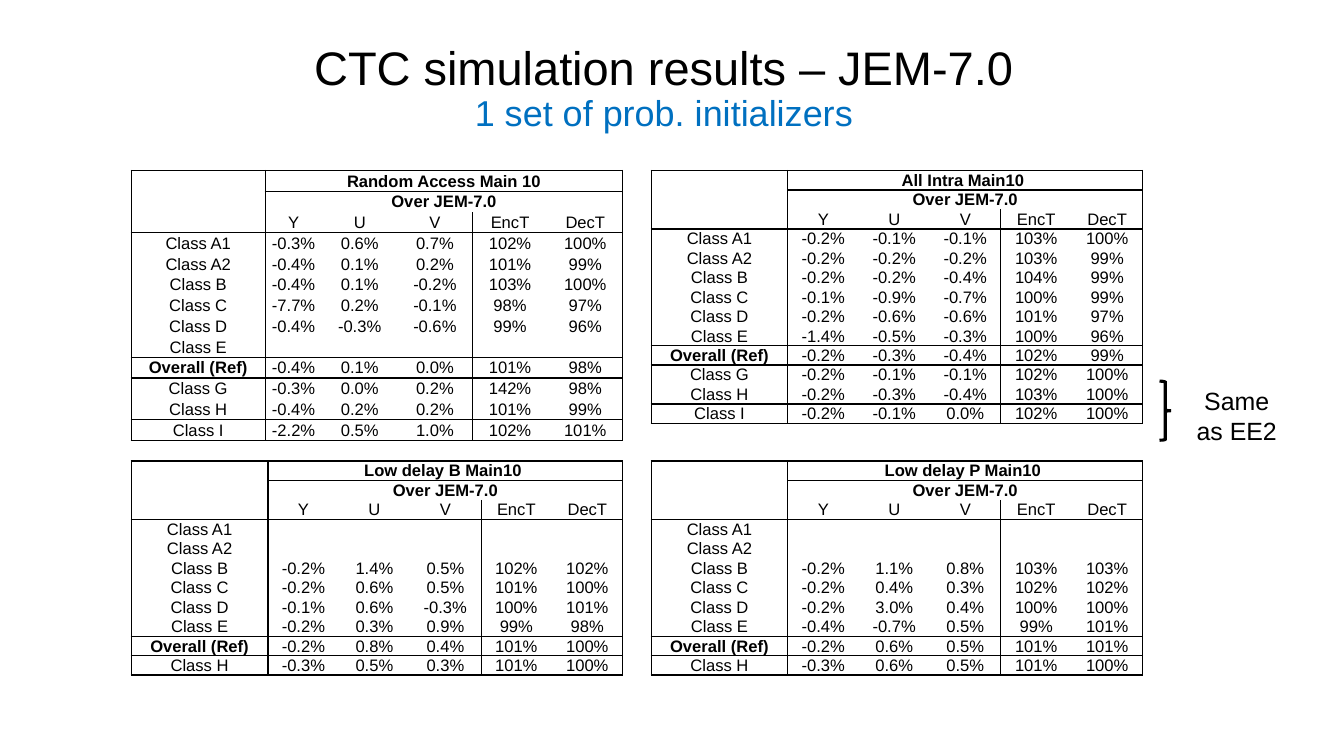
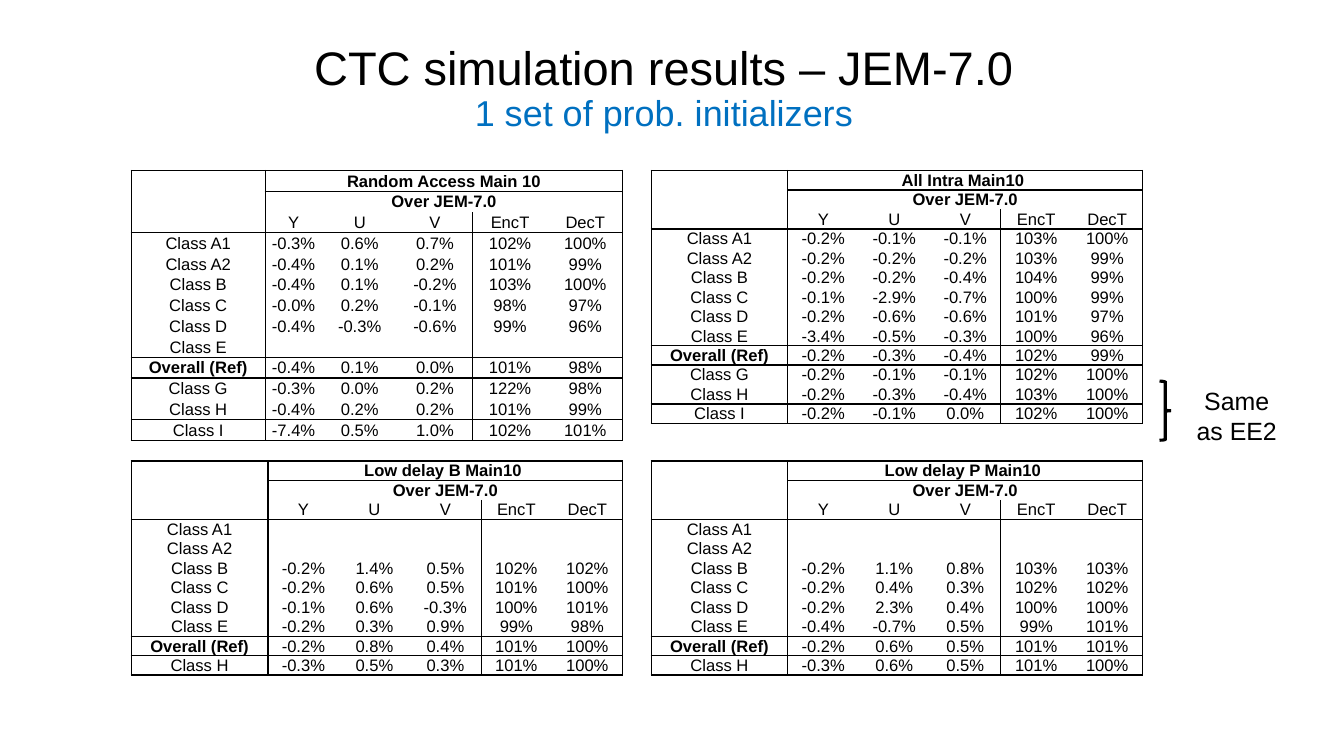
-0.9%: -0.9% -> -2.9% (894, 298)
-7.7%: -7.7% -> -0.0% (294, 306)
-1.4%: -1.4% -> -3.4% (823, 337)
142%: 142% -> 122% (510, 389)
-2.2%: -2.2% -> -7.4% (294, 431)
3.0%: 3.0% -> 2.3% (894, 608)
